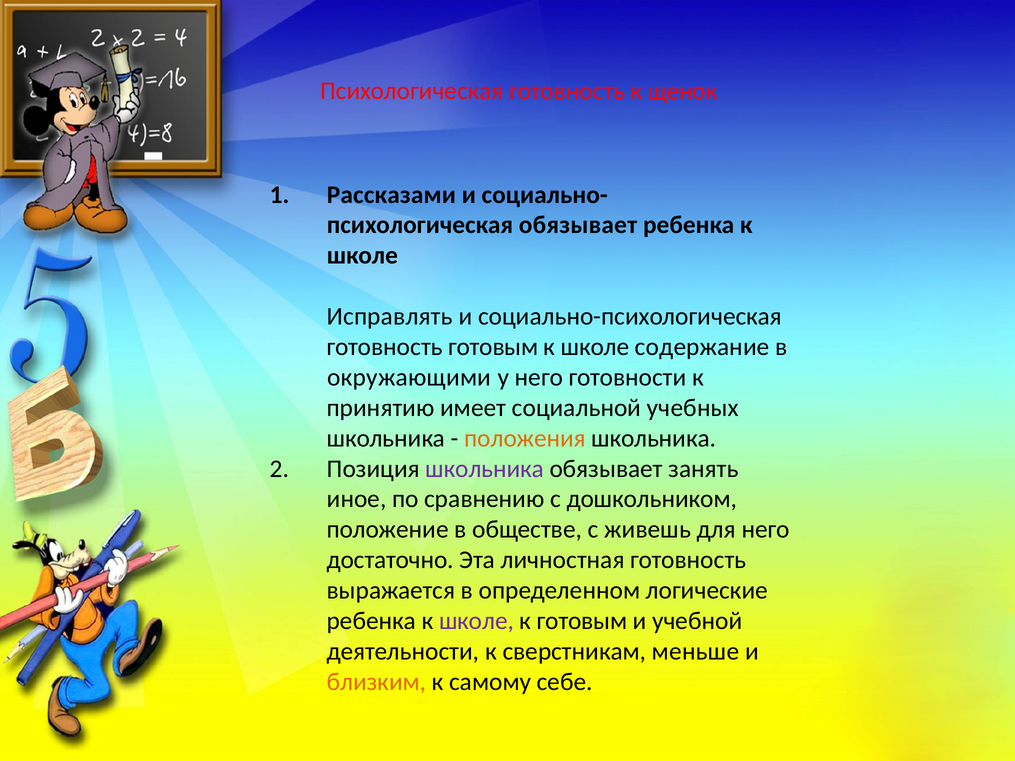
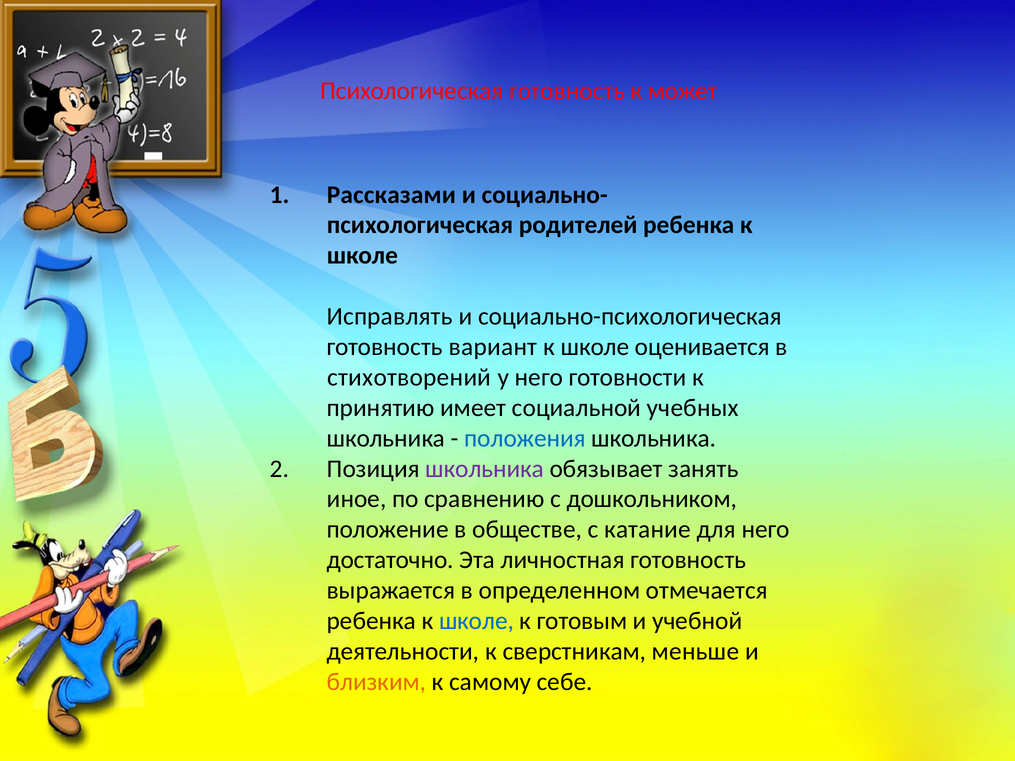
щенок: щенок -> может (683, 91)
психологическая обязывает: обязывает -> родителей (578, 225)
готовность готовым: готовым -> вариант (493, 347)
содержание: содержание -> оценивается (702, 347)
окружающими: окружающими -> стихотворений (409, 377)
положения colour: orange -> blue (525, 438)
живешь: живешь -> катание (648, 530)
логические: логические -> отмечается (707, 591)
школе colour: purple -> blue (476, 621)
